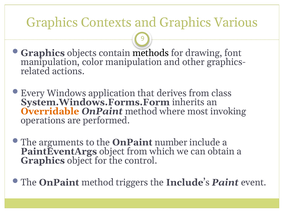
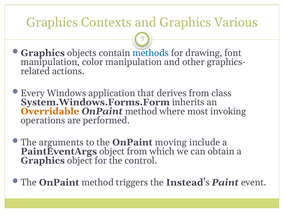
methods colour: black -> blue (151, 53)
number: number -> moving (171, 142)
the Include: Include -> Instead (185, 182)
